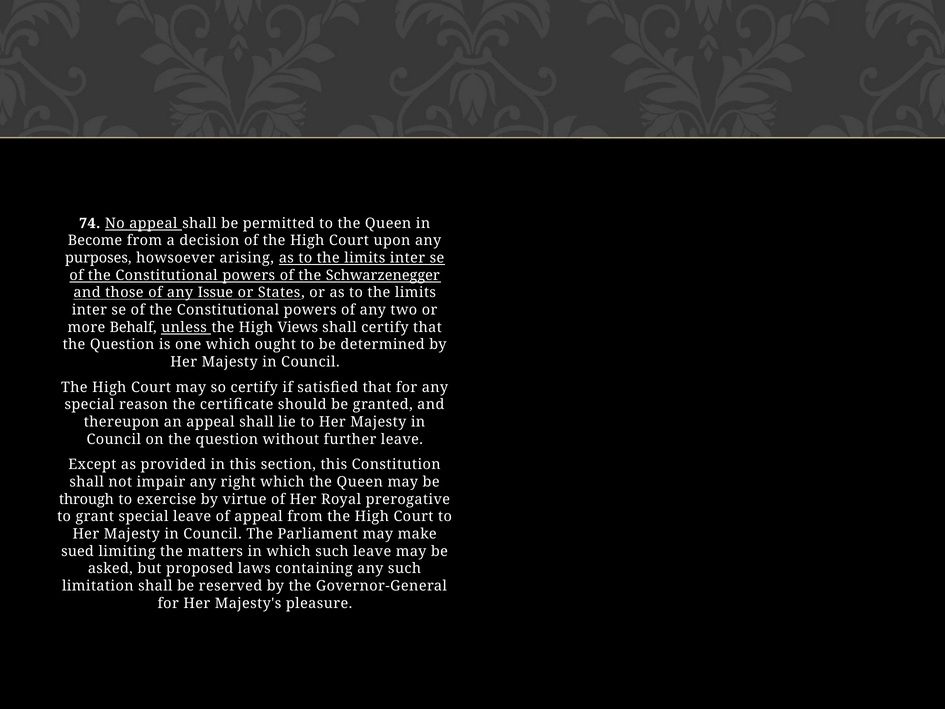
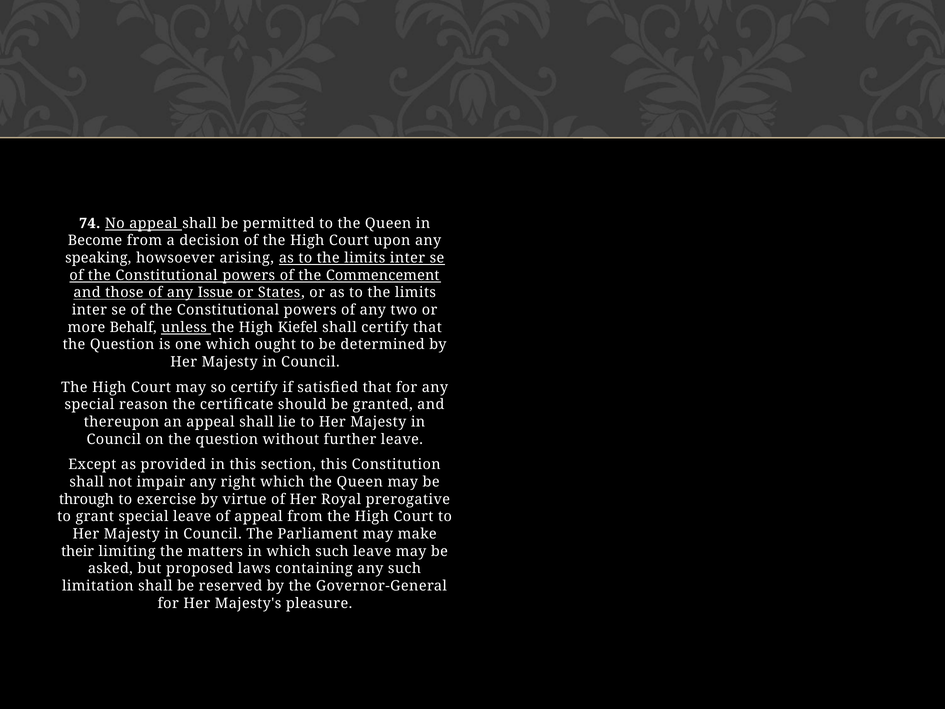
purposes: purposes -> speaking (98, 258)
Schwarzenegger: Schwarzenegger -> Commencement (383, 275)
Views: Views -> Kiefel (298, 327)
sued: sued -> their (78, 551)
